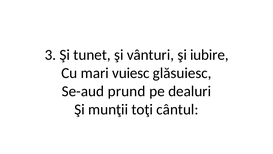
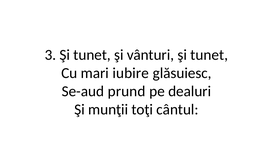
vânturi şi iubire: iubire -> tunet (209, 55)
vuiesc: vuiesc -> iubire (131, 73)
